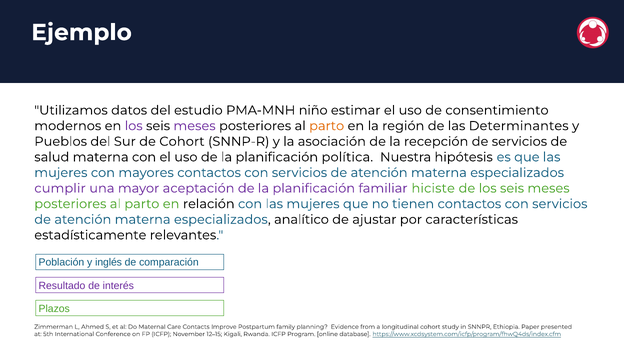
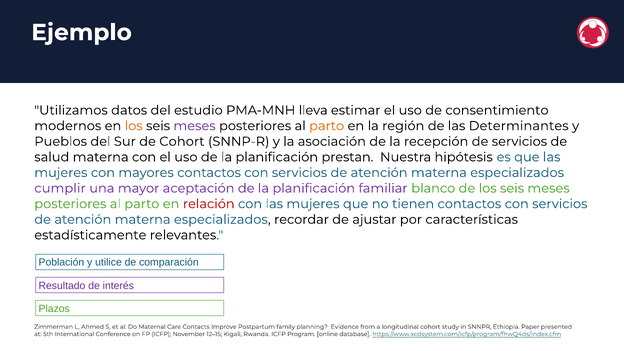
niño: niño -> lleva (313, 110)
los colour: purple -> orange (134, 126)
política: política -> prestan (347, 157)
hiciste: hiciste -> blanco (433, 188)
relación colour: black -> red (209, 204)
analítico: analítico -> recordar (301, 219)
inglés: inglés -> utilice (109, 263)
